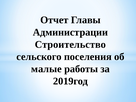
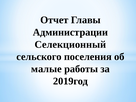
Строительство: Строительство -> Селекционный (70, 44)
